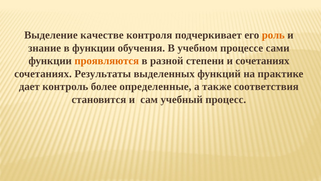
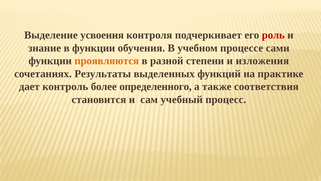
качестве: качестве -> усвоения (102, 35)
роль colour: orange -> red (273, 35)
и сочетаниях: сочетаниях -> изложения (262, 61)
определенные: определенные -> определенного (156, 86)
